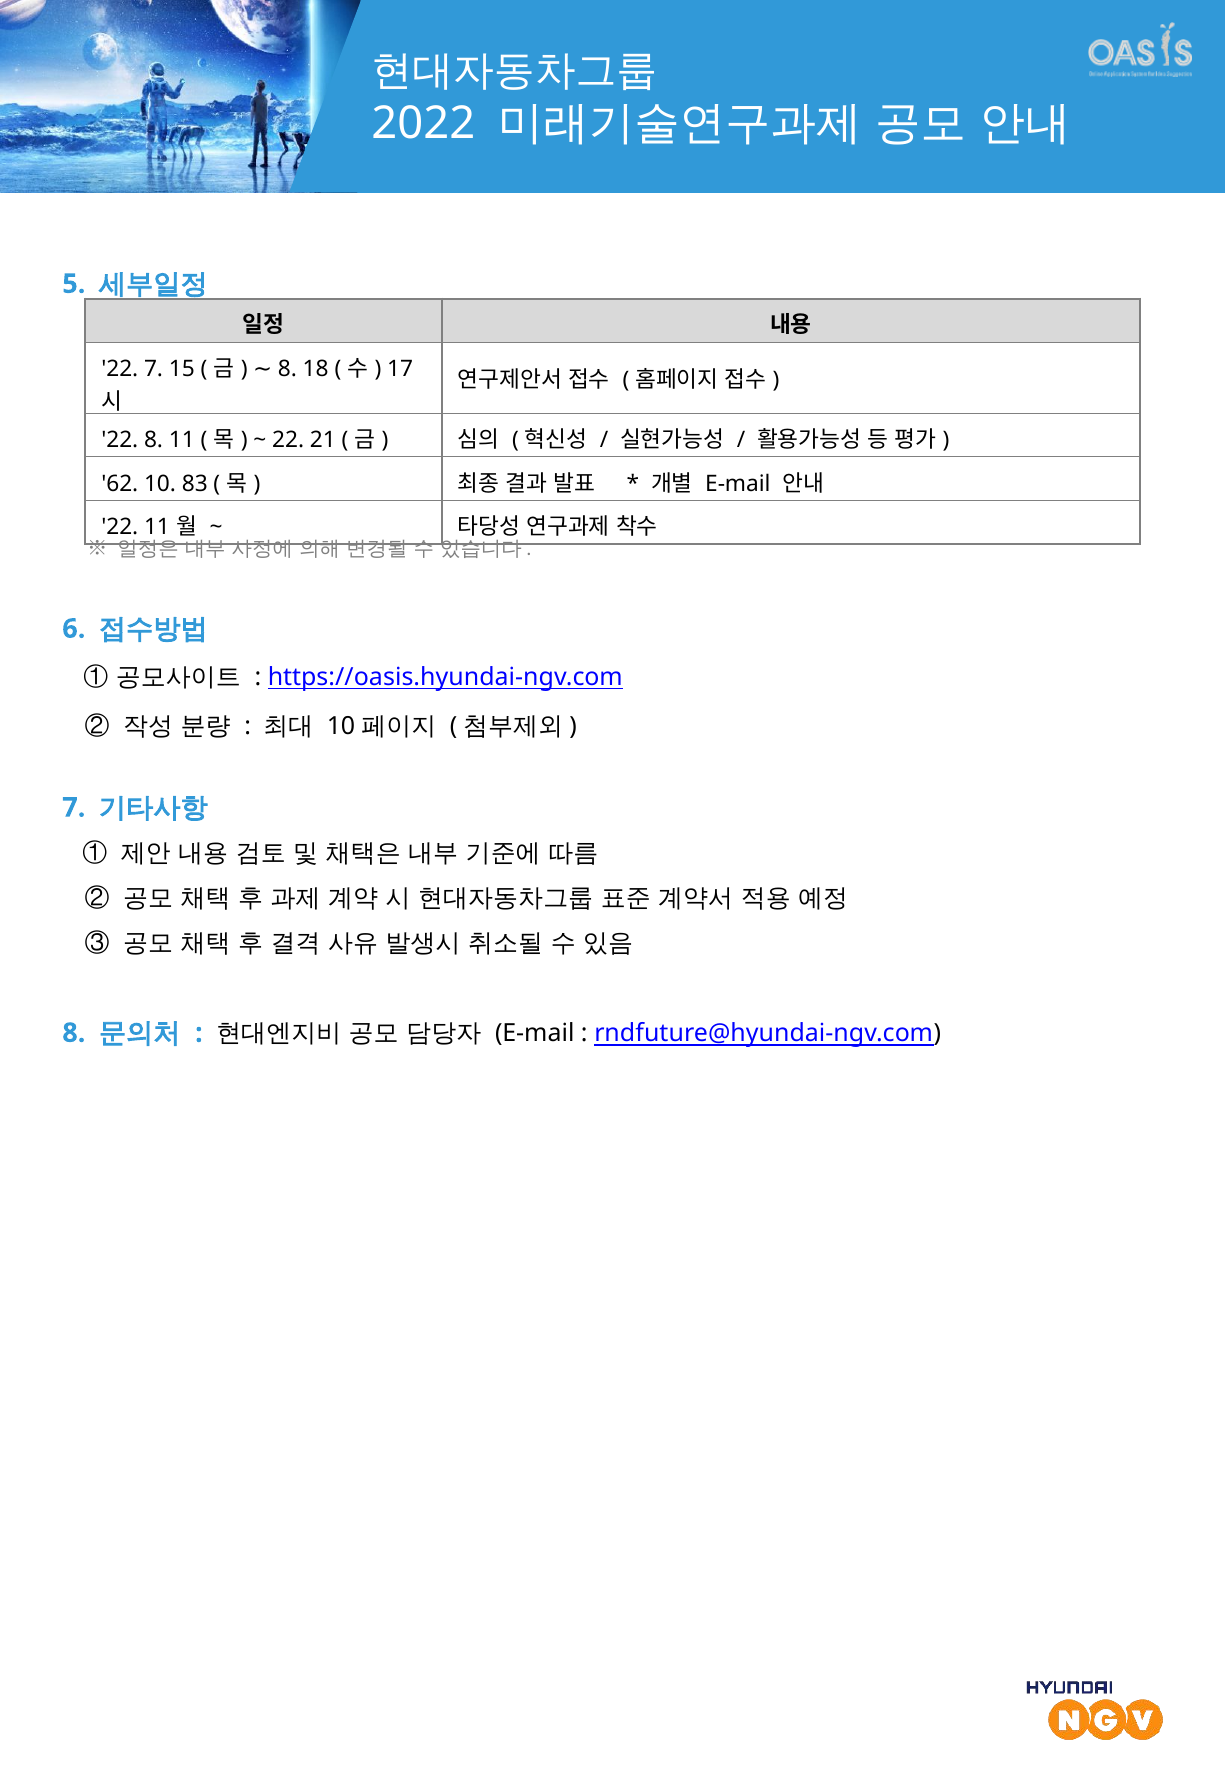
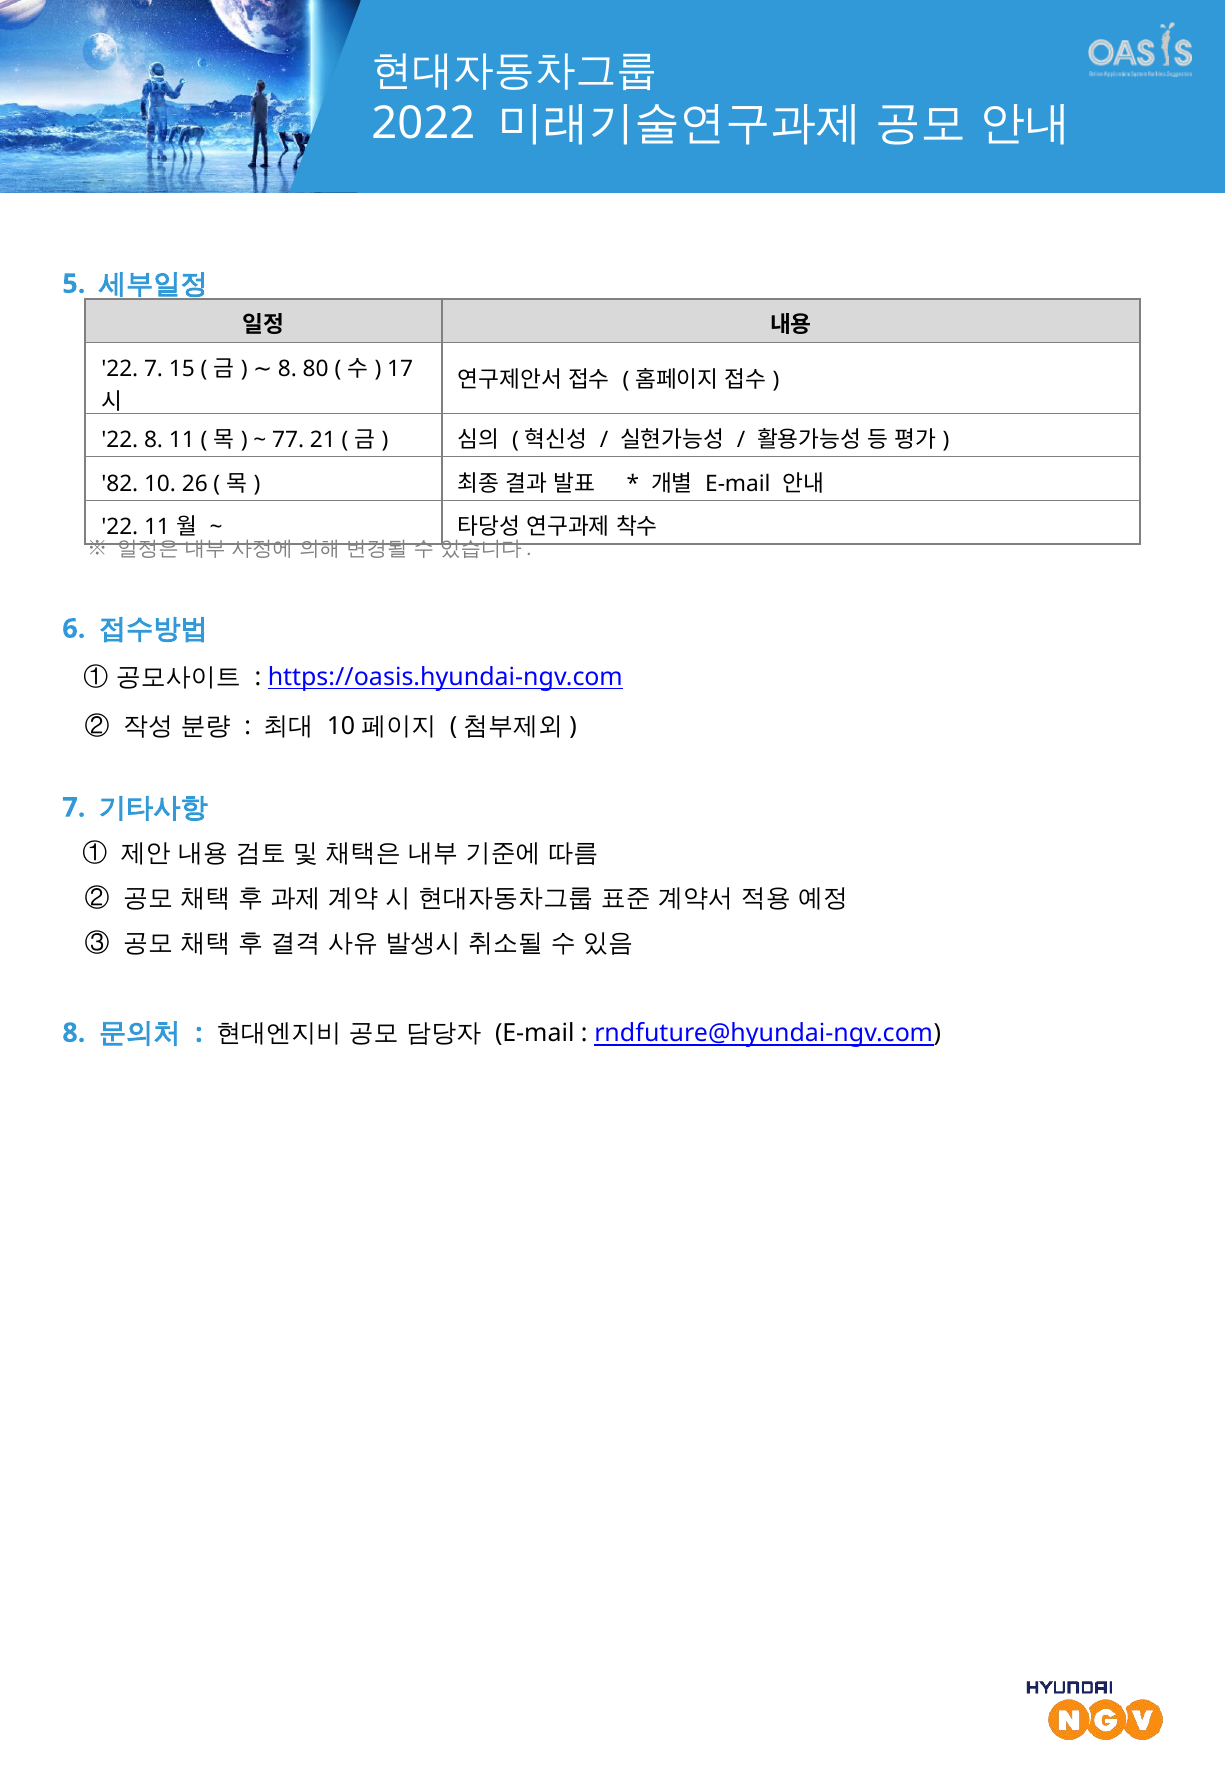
18: 18 -> 80 (316, 369)
22: 22 -> 77 (288, 440)
62: 62 -> 82 (120, 484)
83: 83 -> 26 (195, 484)
